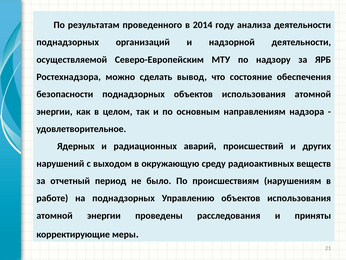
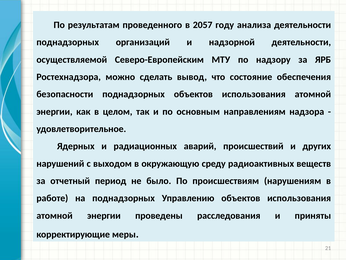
2014: 2014 -> 2057 (203, 25)
